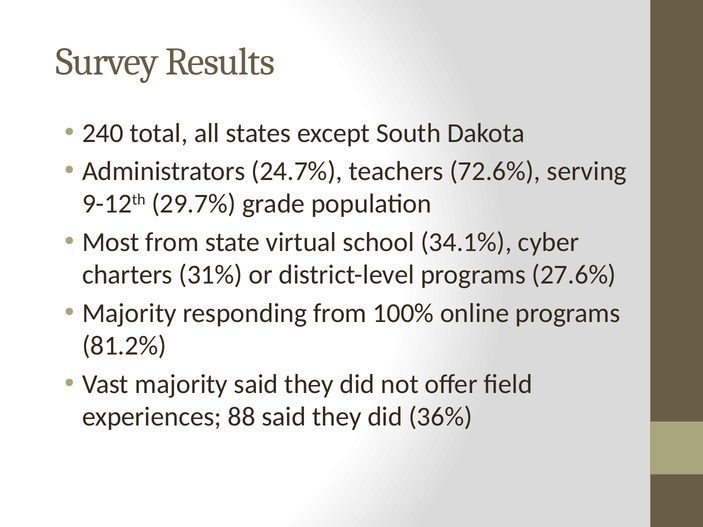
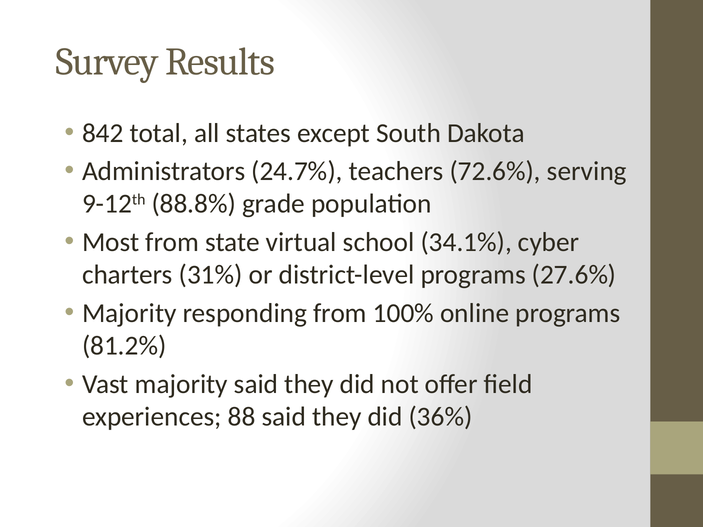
240: 240 -> 842 (103, 133)
29.7%: 29.7% -> 88.8% (194, 204)
